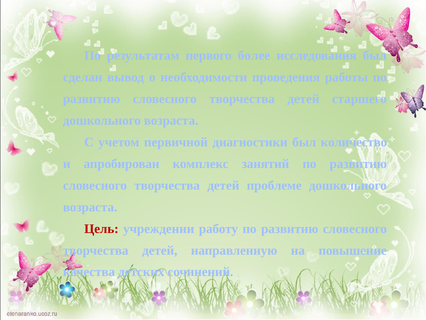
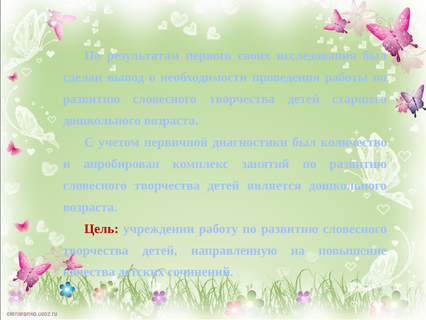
более: более -> своих (254, 56)
проблеме: проблеме -> является (274, 185)
